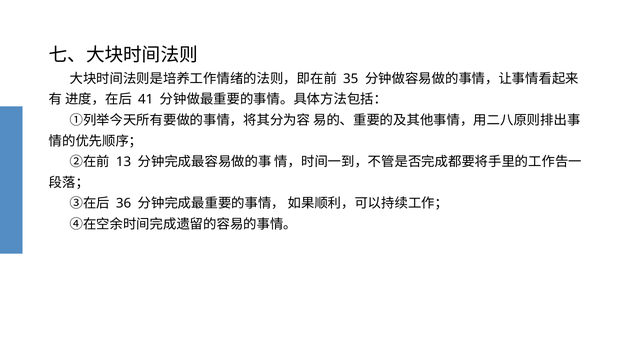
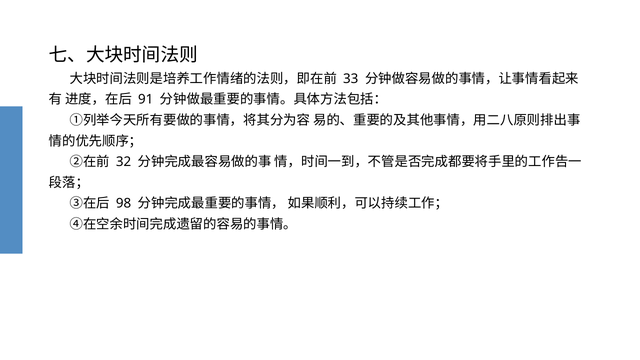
35: 35 -> 33 (351, 79)
41: 41 -> 91 (146, 99)
13: 13 -> 32 (124, 162)
36: 36 -> 98 (124, 204)
